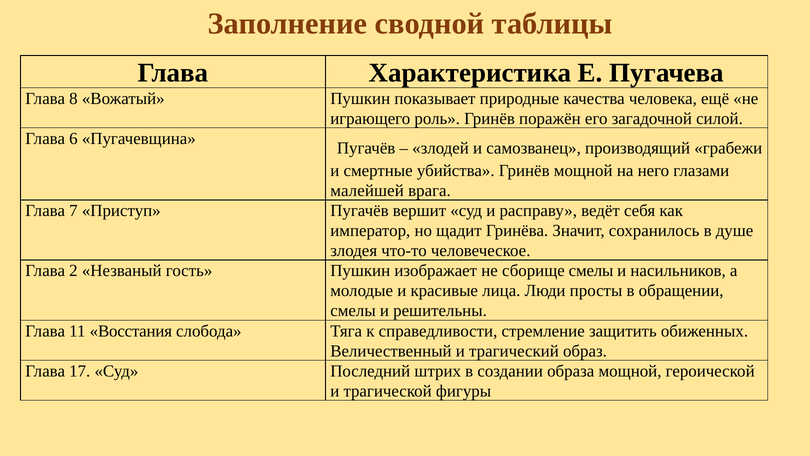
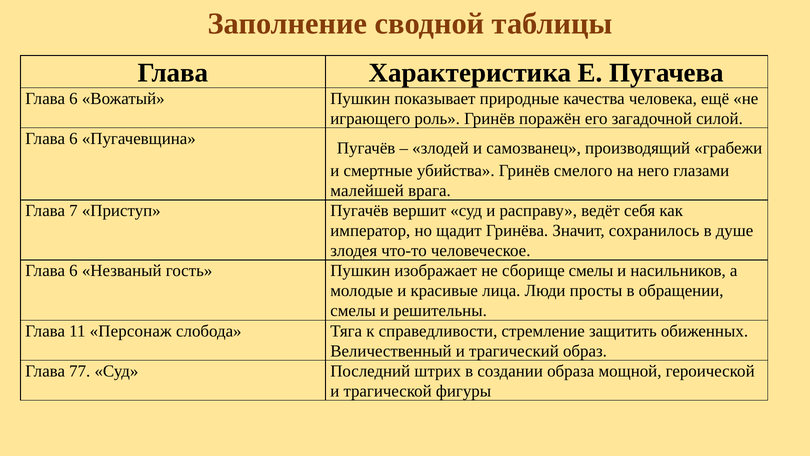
8: 8 -> 6 (73, 98)
Гринёв мощной: мощной -> смелого (583, 170)
2: 2 -> 6 (73, 271)
Восстания: Восстания -> Персонаж (131, 331)
17: 17 -> 77 (80, 371)
